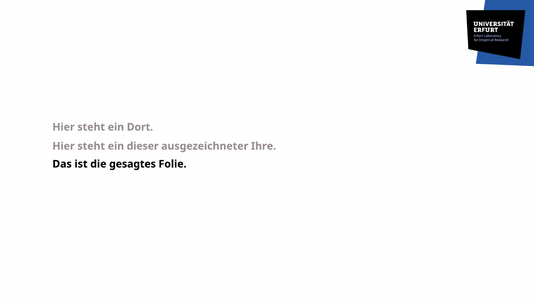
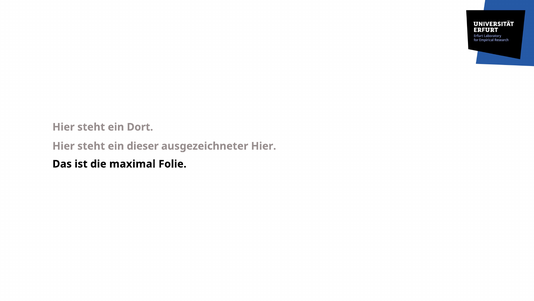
ausgezeichneter Ihre: Ihre -> Hier (264, 146)
gesagtes: gesagtes -> maximal (132, 164)
